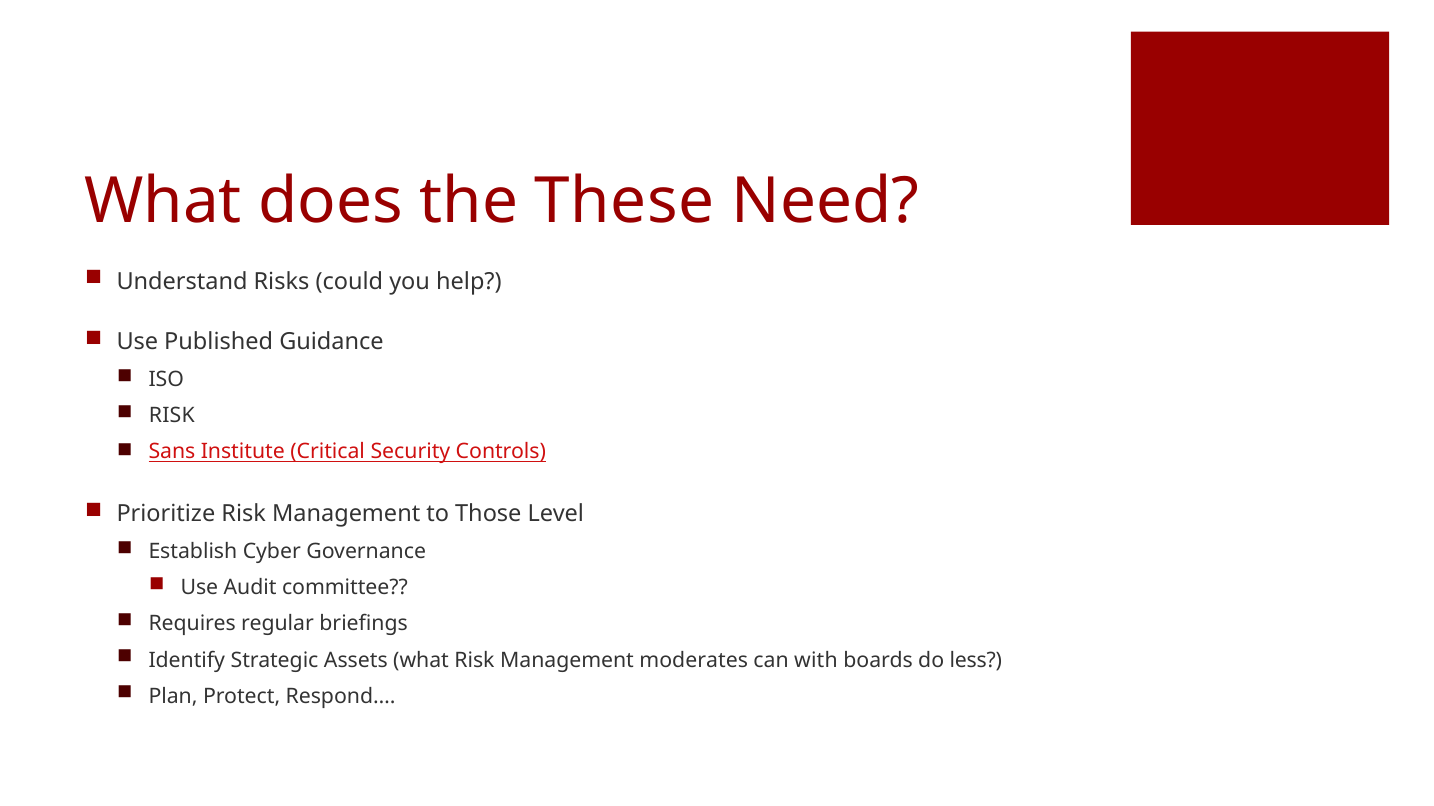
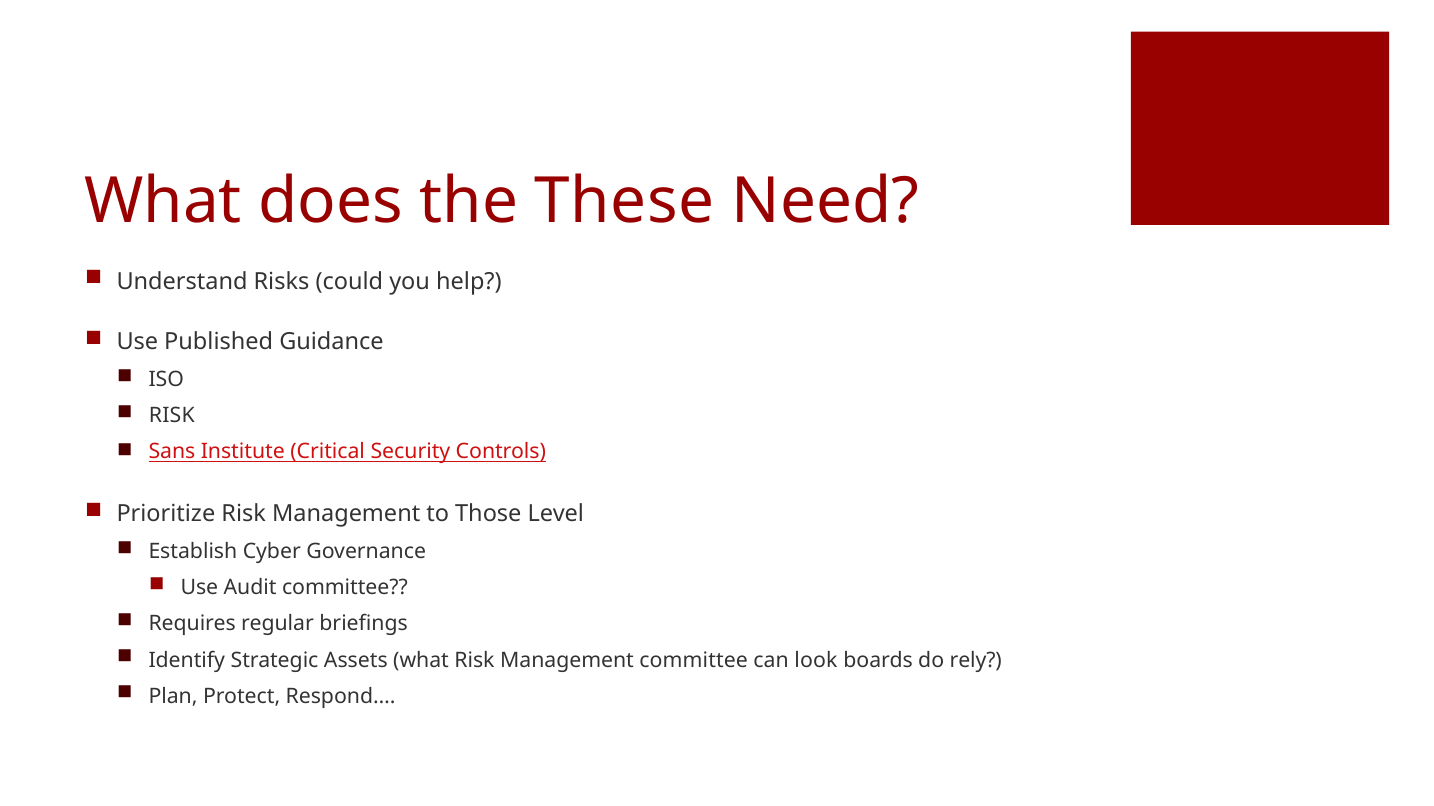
Management moderates: moderates -> committee (694, 661)
with: with -> look (816, 661)
less: less -> rely (976, 661)
